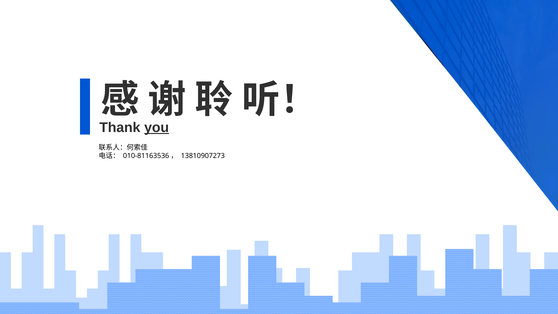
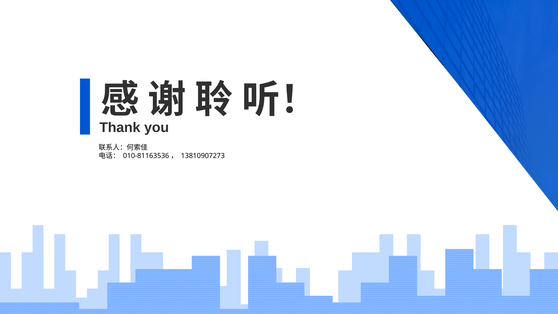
you underline: present -> none (157, 128)
